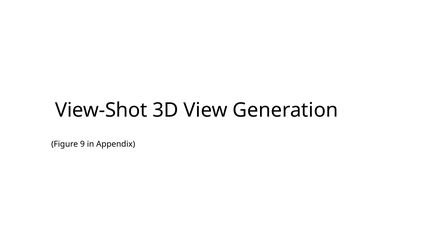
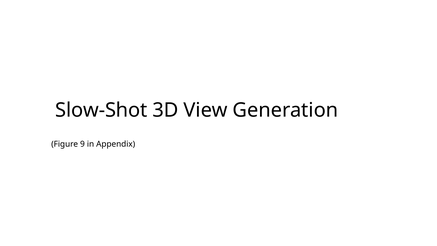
View-Shot: View-Shot -> Slow-Shot (101, 110)
